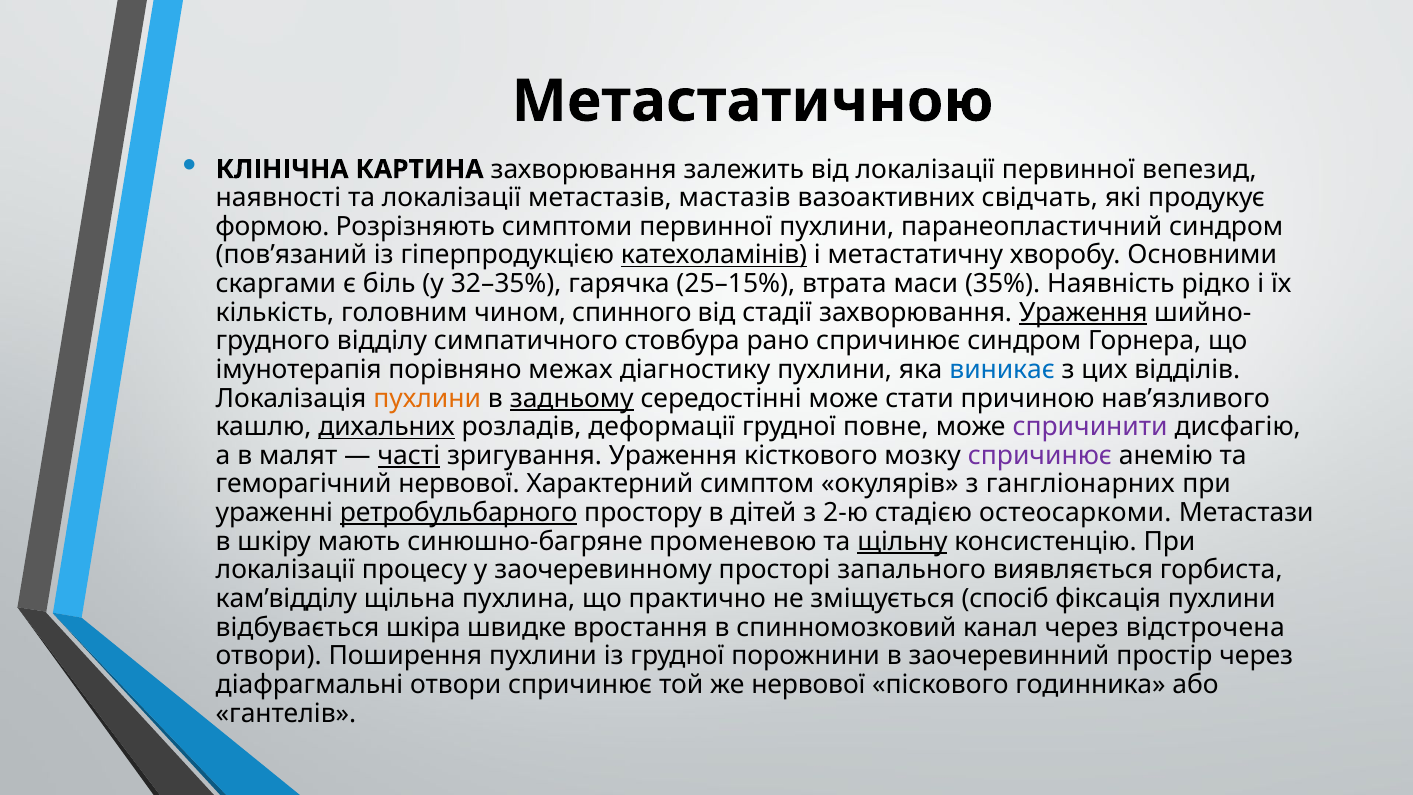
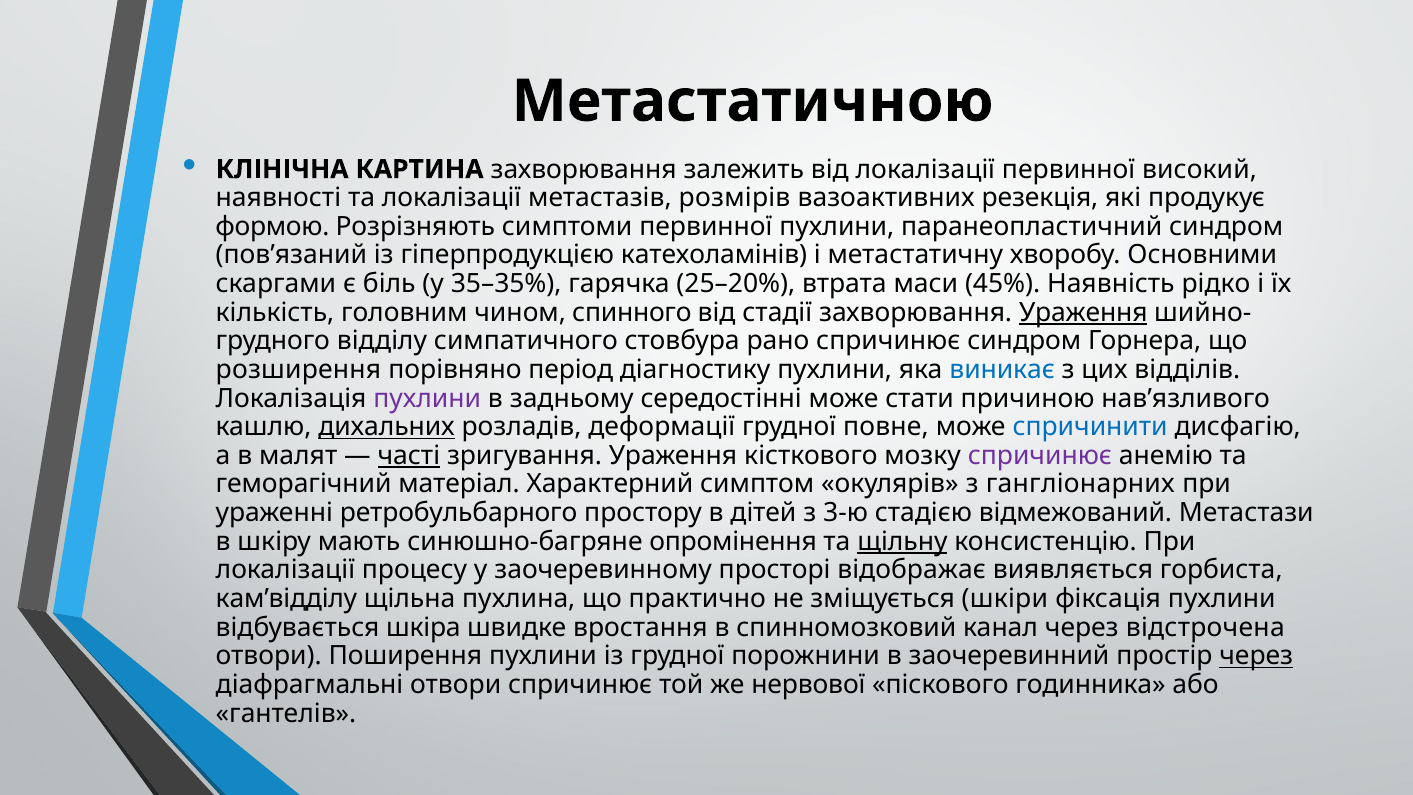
вепезид: вепезид -> високий (1200, 169)
мастазів: мастазів -> розмірів (735, 198)
свідчать: свідчать -> резекція (1040, 198)
катехоламінів underline: present -> none (714, 255)
32–35%: 32–35% -> 35–35% (506, 284)
25–15%: 25–15% -> 25–20% (736, 284)
35%: 35% -> 45% (1003, 284)
імунотерапія: імунотерапія -> розширення (299, 370)
межах: межах -> період (571, 370)
пухлини colour: orange -> purple (427, 398)
задньому underline: present -> none (572, 398)
спричинити colour: purple -> blue (1090, 427)
геморагічний нервової: нервової -> матеріал (459, 484)
ретробульбарного underline: present -> none (459, 513)
2-ю: 2-ю -> 3-ю (846, 513)
остеосаркоми: остеосаркоми -> відмежований (1075, 513)
променевою: променевою -> опромінення (733, 541)
запального: запального -> відображає (912, 570)
спосіб: спосіб -> шкіри (1005, 599)
через underline: none -> present (1256, 656)
